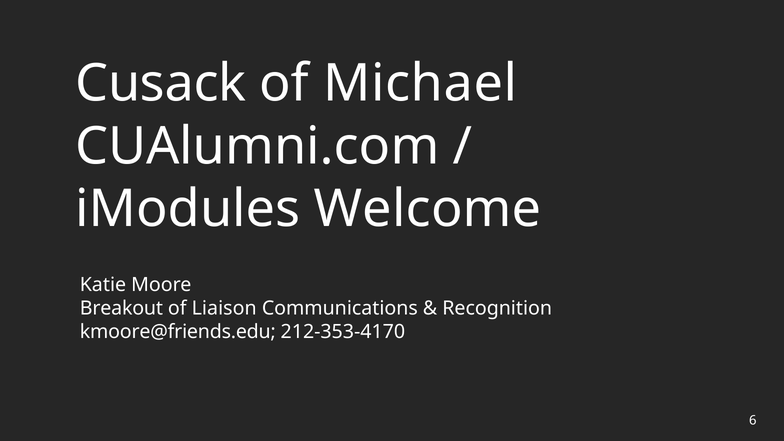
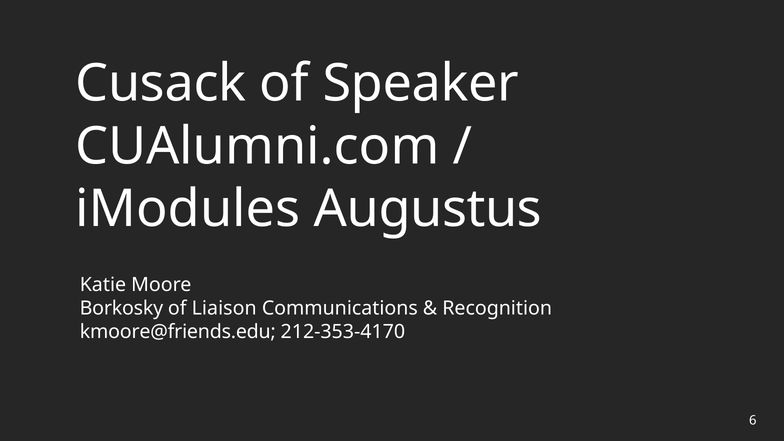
Michael: Michael -> Speaker (421, 84)
Welcome: Welcome -> Augustus (428, 209)
Breakout: Breakout -> Borkosky (121, 308)
